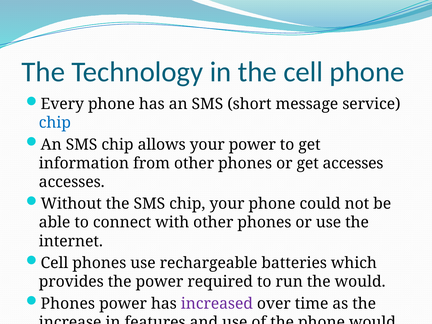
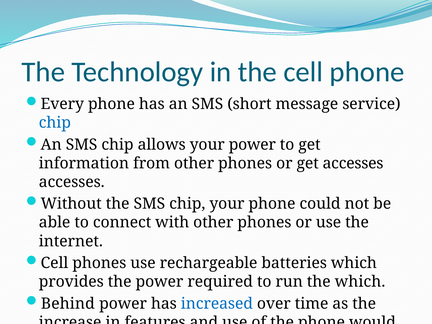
the would: would -> which (360, 282)
Phones: Phones -> Behind (68, 304)
increased colour: purple -> blue (217, 304)
